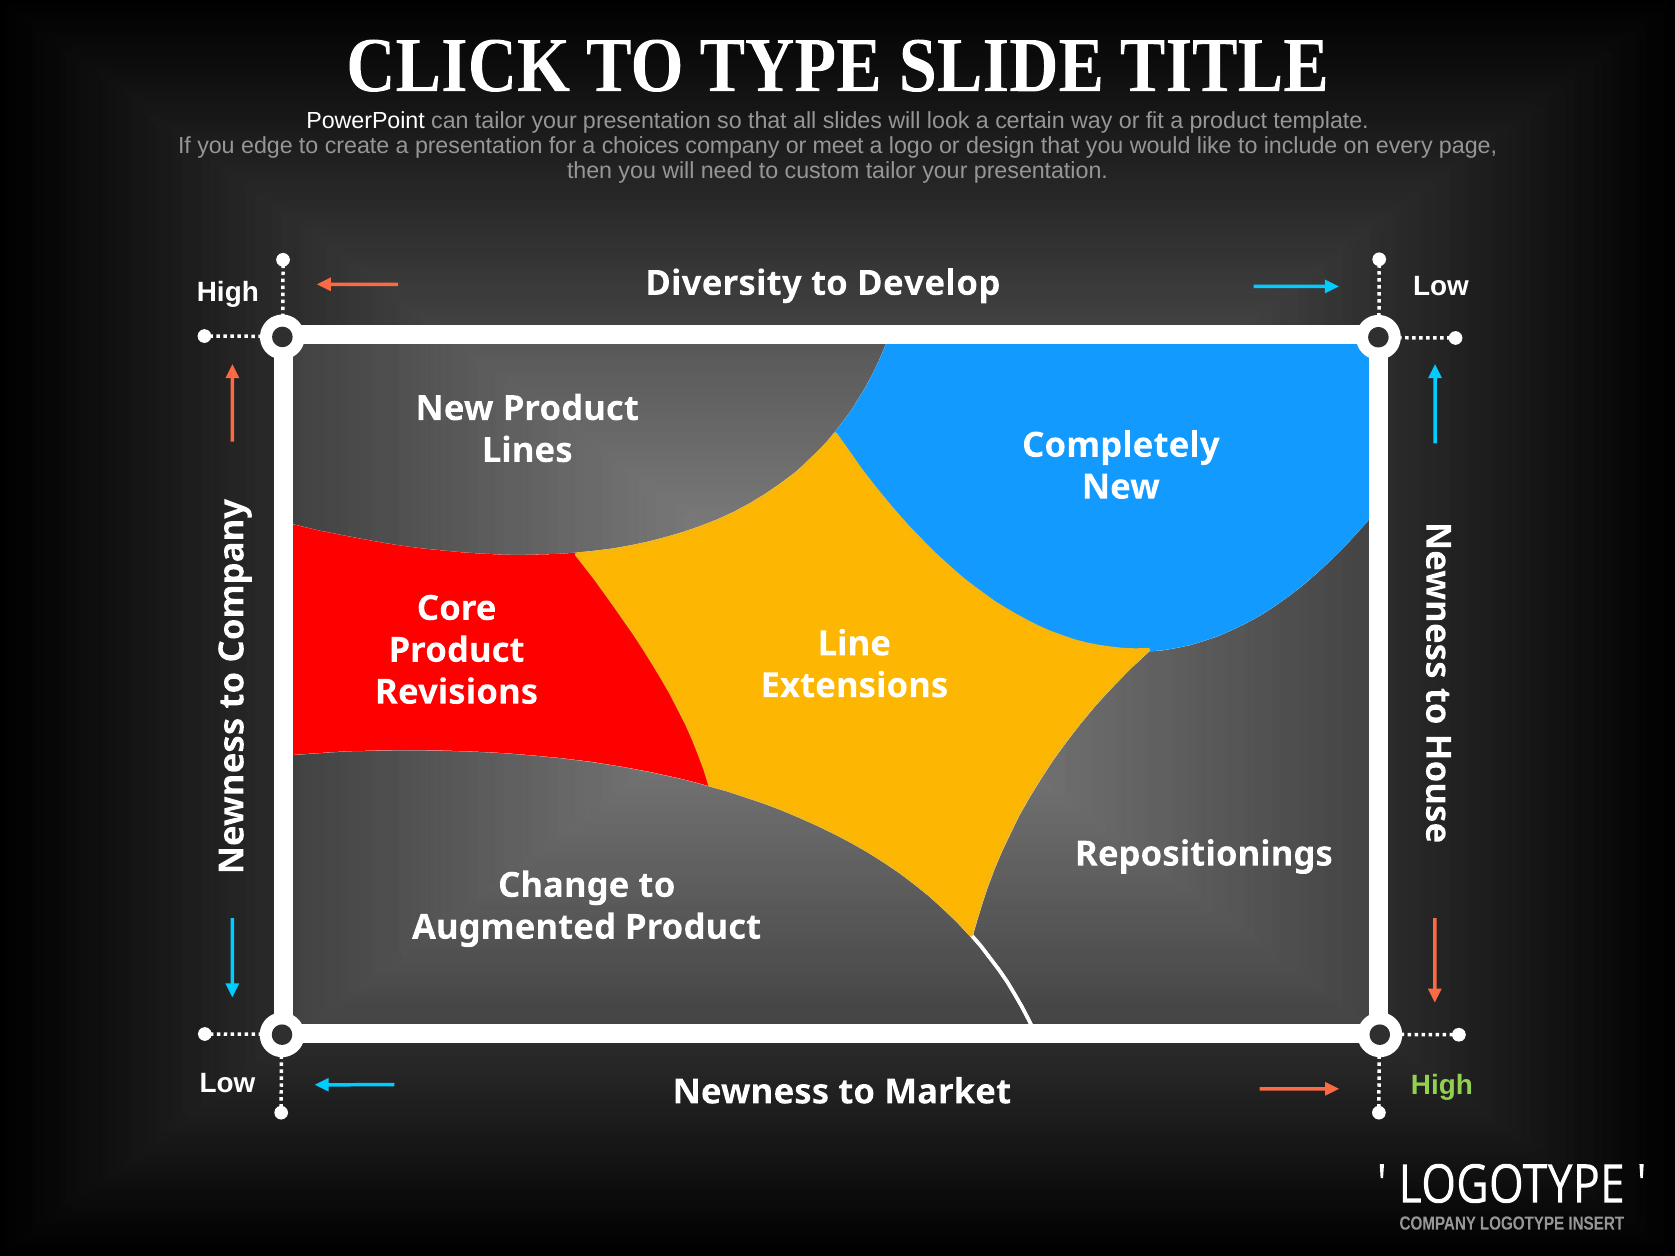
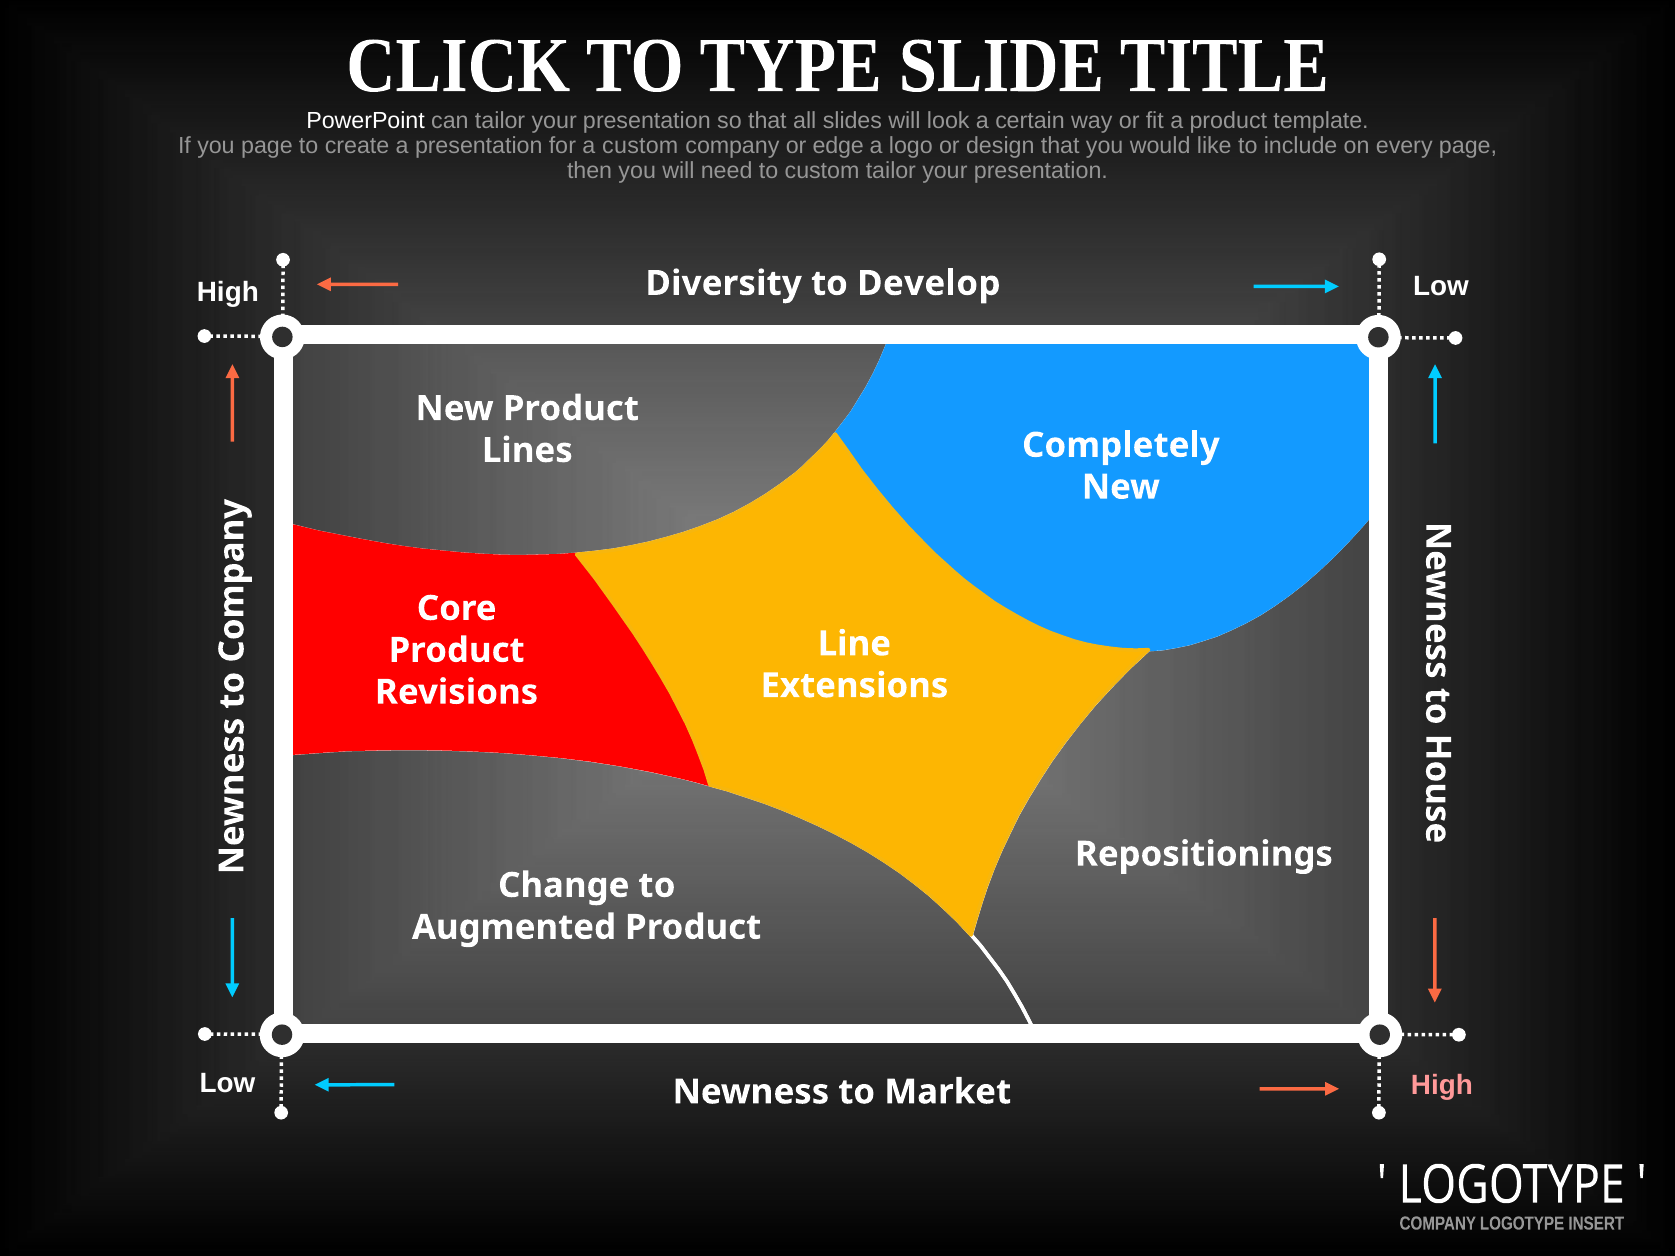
you edge: edge -> page (267, 146)
a choices: choices -> custom (640, 146)
meet: meet -> edge (838, 146)
High colour: light green -> pink (1442, 1085)
